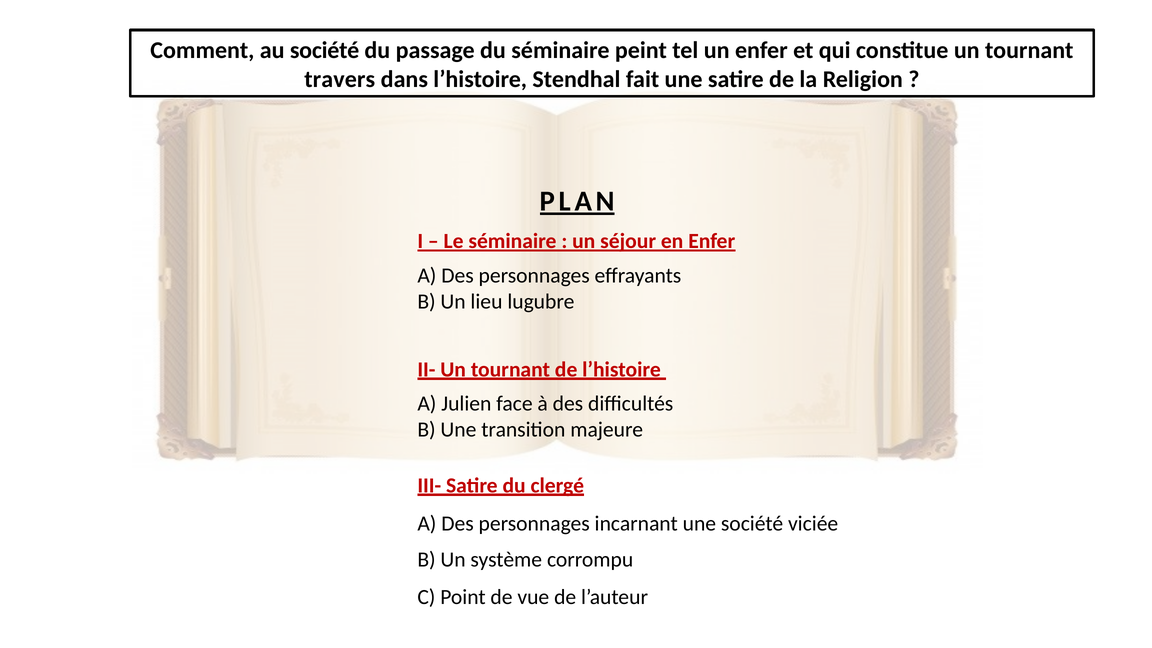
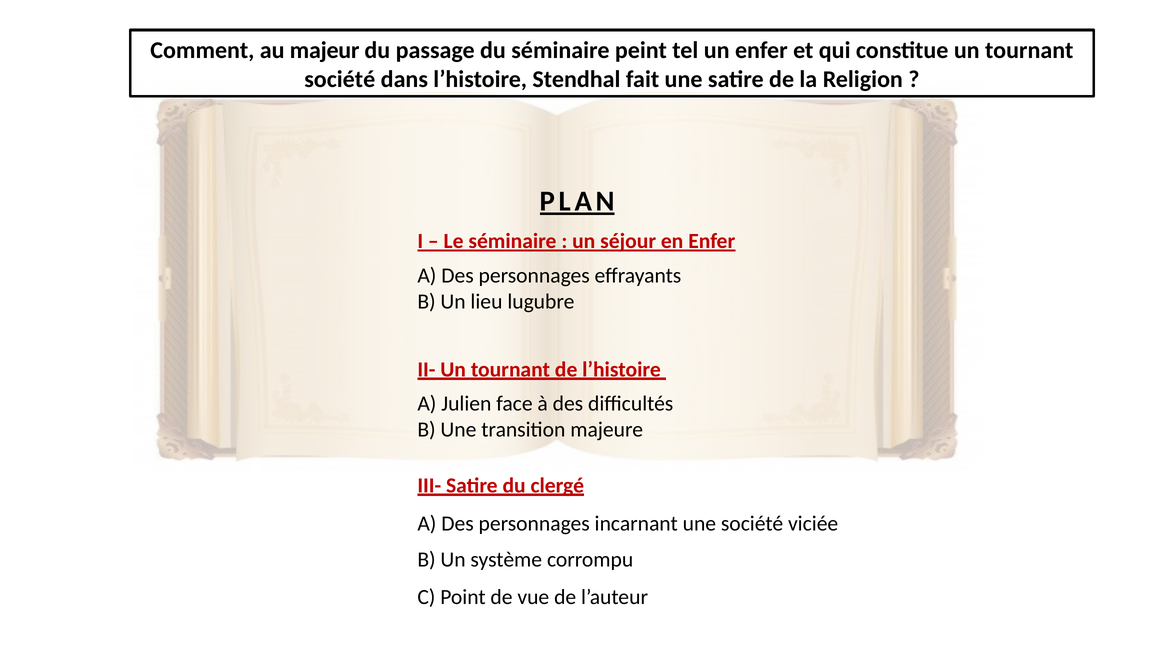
au société: société -> majeur (325, 50)
travers: travers -> société (340, 79)
